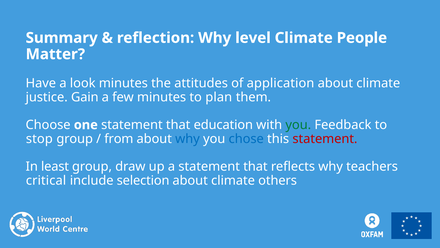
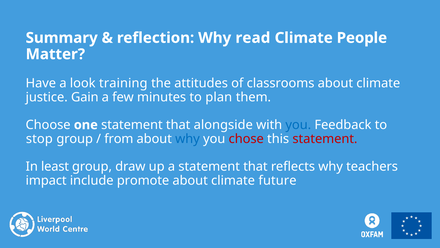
level: level -> read (253, 38)
look minutes: minutes -> training (123, 83)
application: application -> classrooms (281, 83)
education: education -> alongside (223, 125)
you colour: green -> blue (298, 125)
chose colour: blue -> red (246, 139)
critical: critical -> impact (46, 180)
selection: selection -> promote (143, 180)
others: others -> future (278, 180)
